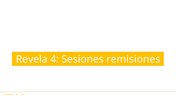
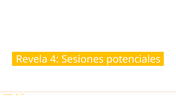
remisiones: remisiones -> potenciales (133, 59)
